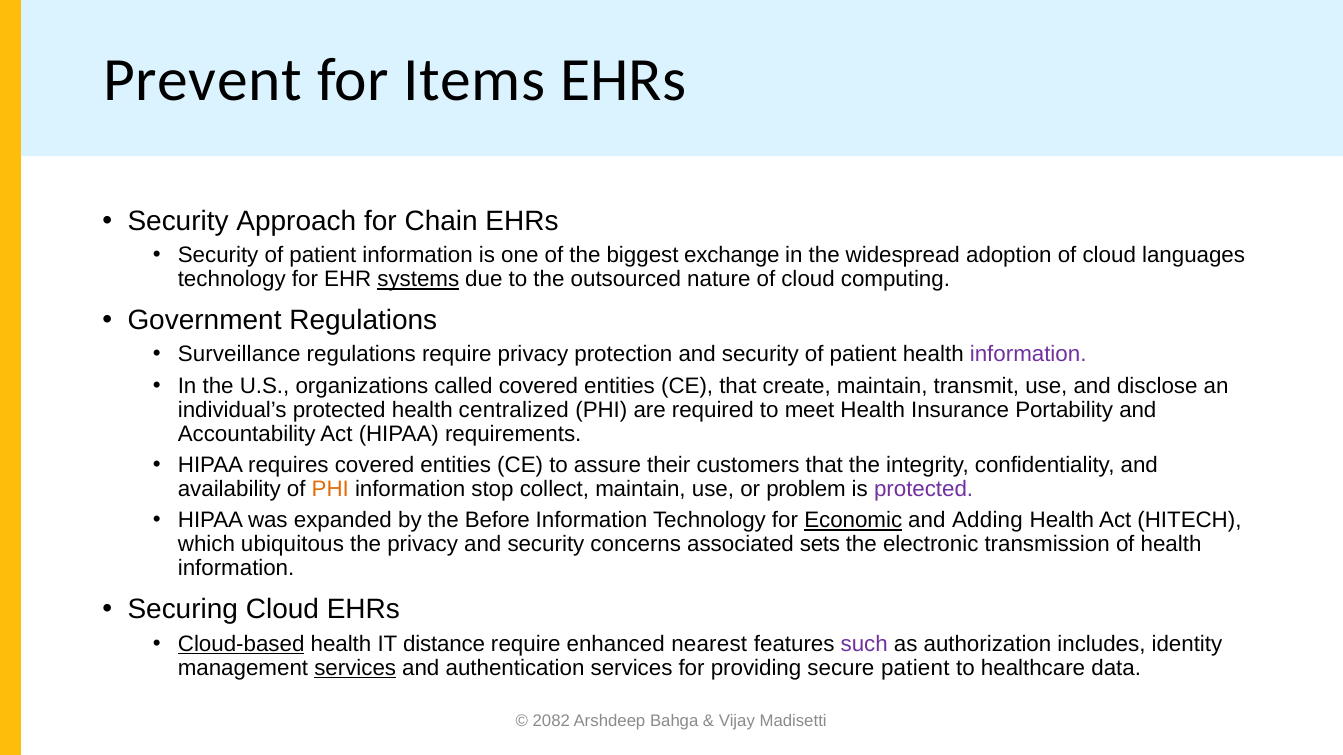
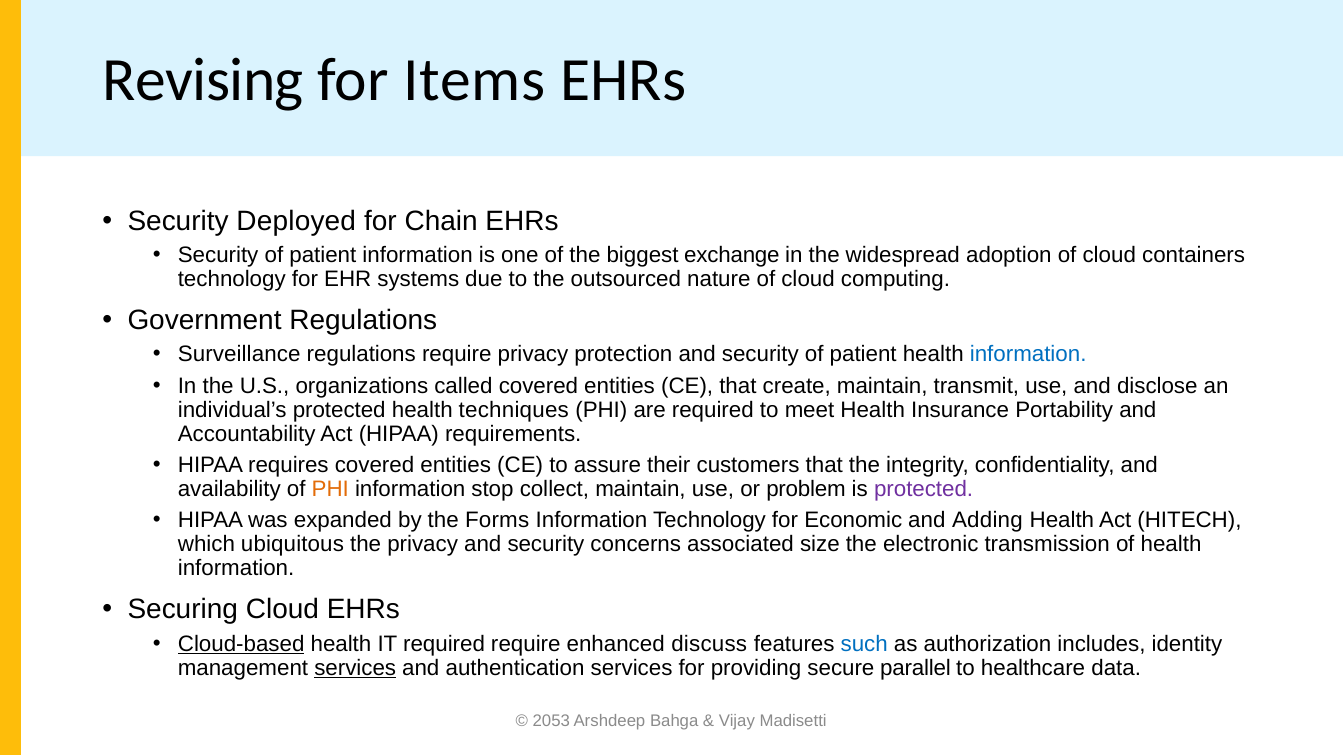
Prevent: Prevent -> Revising (203, 80)
Approach: Approach -> Deployed (296, 221)
languages: languages -> containers (1194, 255)
systems underline: present -> none (418, 279)
information colour: purple -> blue (1028, 355)
centralized: centralized -> techniques (514, 410)
Before: Before -> Forms (497, 521)
Economic underline: present -> none (853, 521)
sets: sets -> size (820, 545)
IT distance: distance -> required (444, 644)
nearest: nearest -> discuss (709, 644)
such colour: purple -> blue (864, 644)
secure patient: patient -> parallel (915, 668)
2082: 2082 -> 2053 (551, 721)
